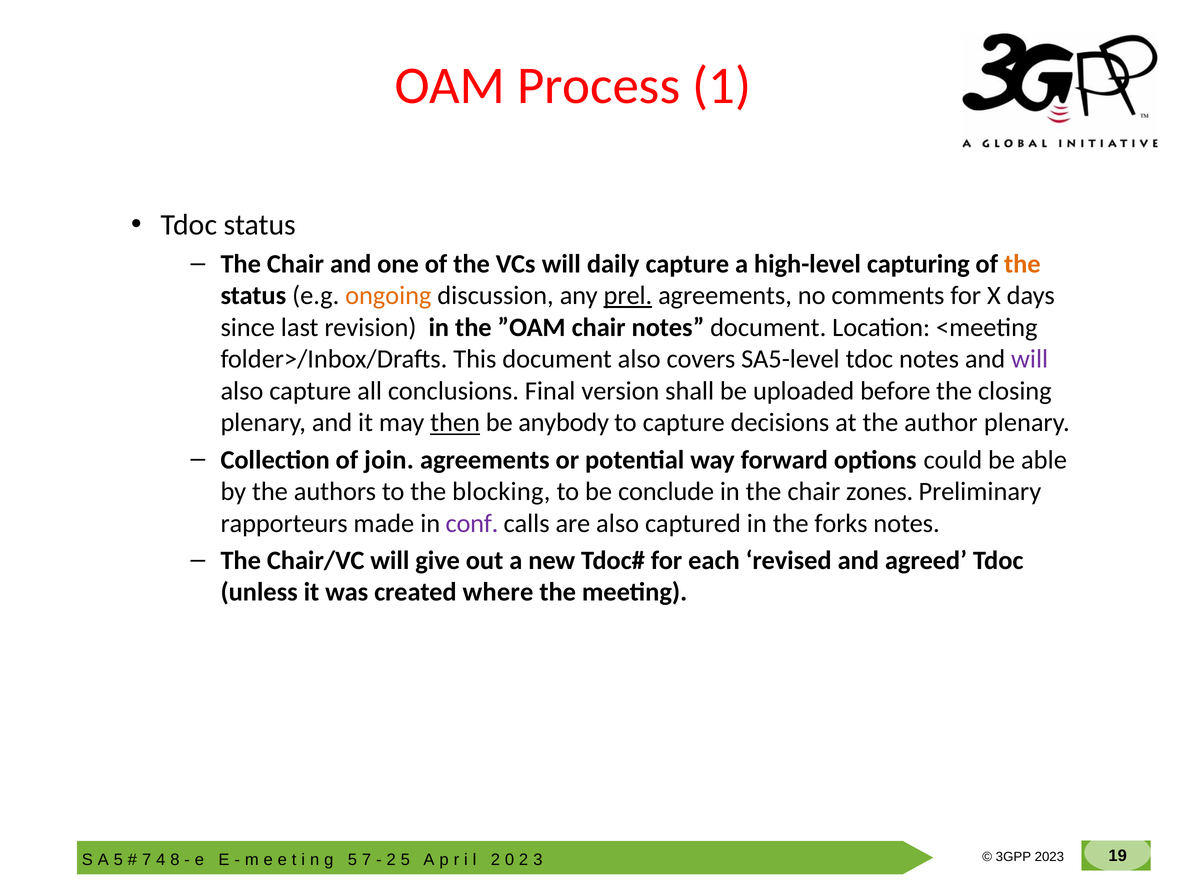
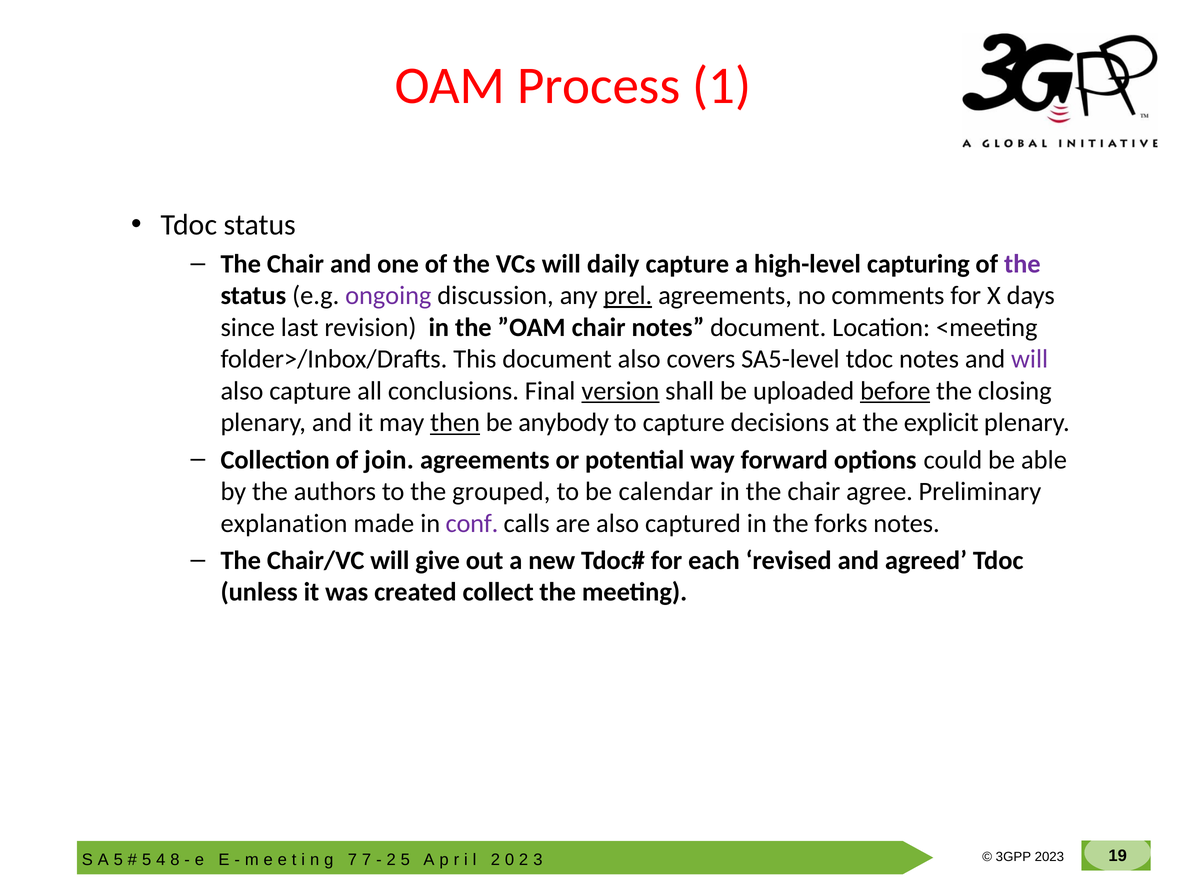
the colour: orange -> purple (1022, 264)
ongoing colour: orange -> purple (388, 296)
version underline: none -> present (620, 391)
before underline: none -> present (895, 391)
author: author -> explicit (941, 423)
blocking: blocking -> grouped (501, 492)
conclude: conclude -> calendar (666, 492)
zones: zones -> agree (880, 492)
rapporteurs: rapporteurs -> explanation (284, 523)
where: where -> collect (498, 592)
7: 7 -> 5 (147, 860)
5: 5 -> 7 (352, 860)
